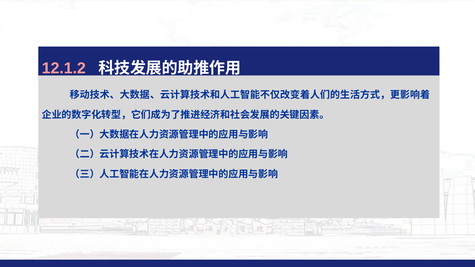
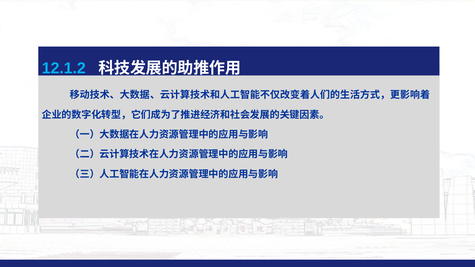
12.1.2 colour: pink -> light blue (64, 68)
